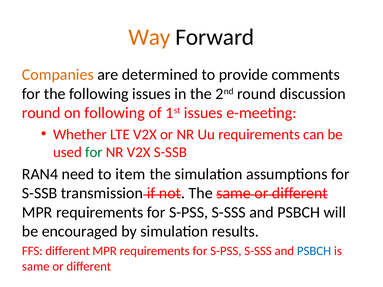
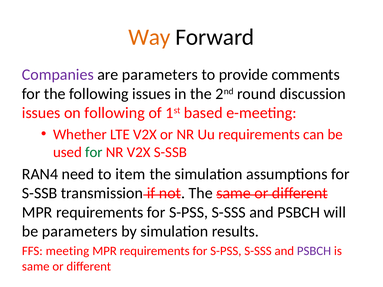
Companies colour: orange -> purple (58, 75)
are determined: determined -> parameters (160, 75)
round: round -> issues (41, 113)
1st issues: issues -> based (203, 113)
be encouraged: encouraged -> parameters (80, 232)
FFS different: different -> meeting (67, 251)
PSBCH colour: blue -> purple (314, 251)
